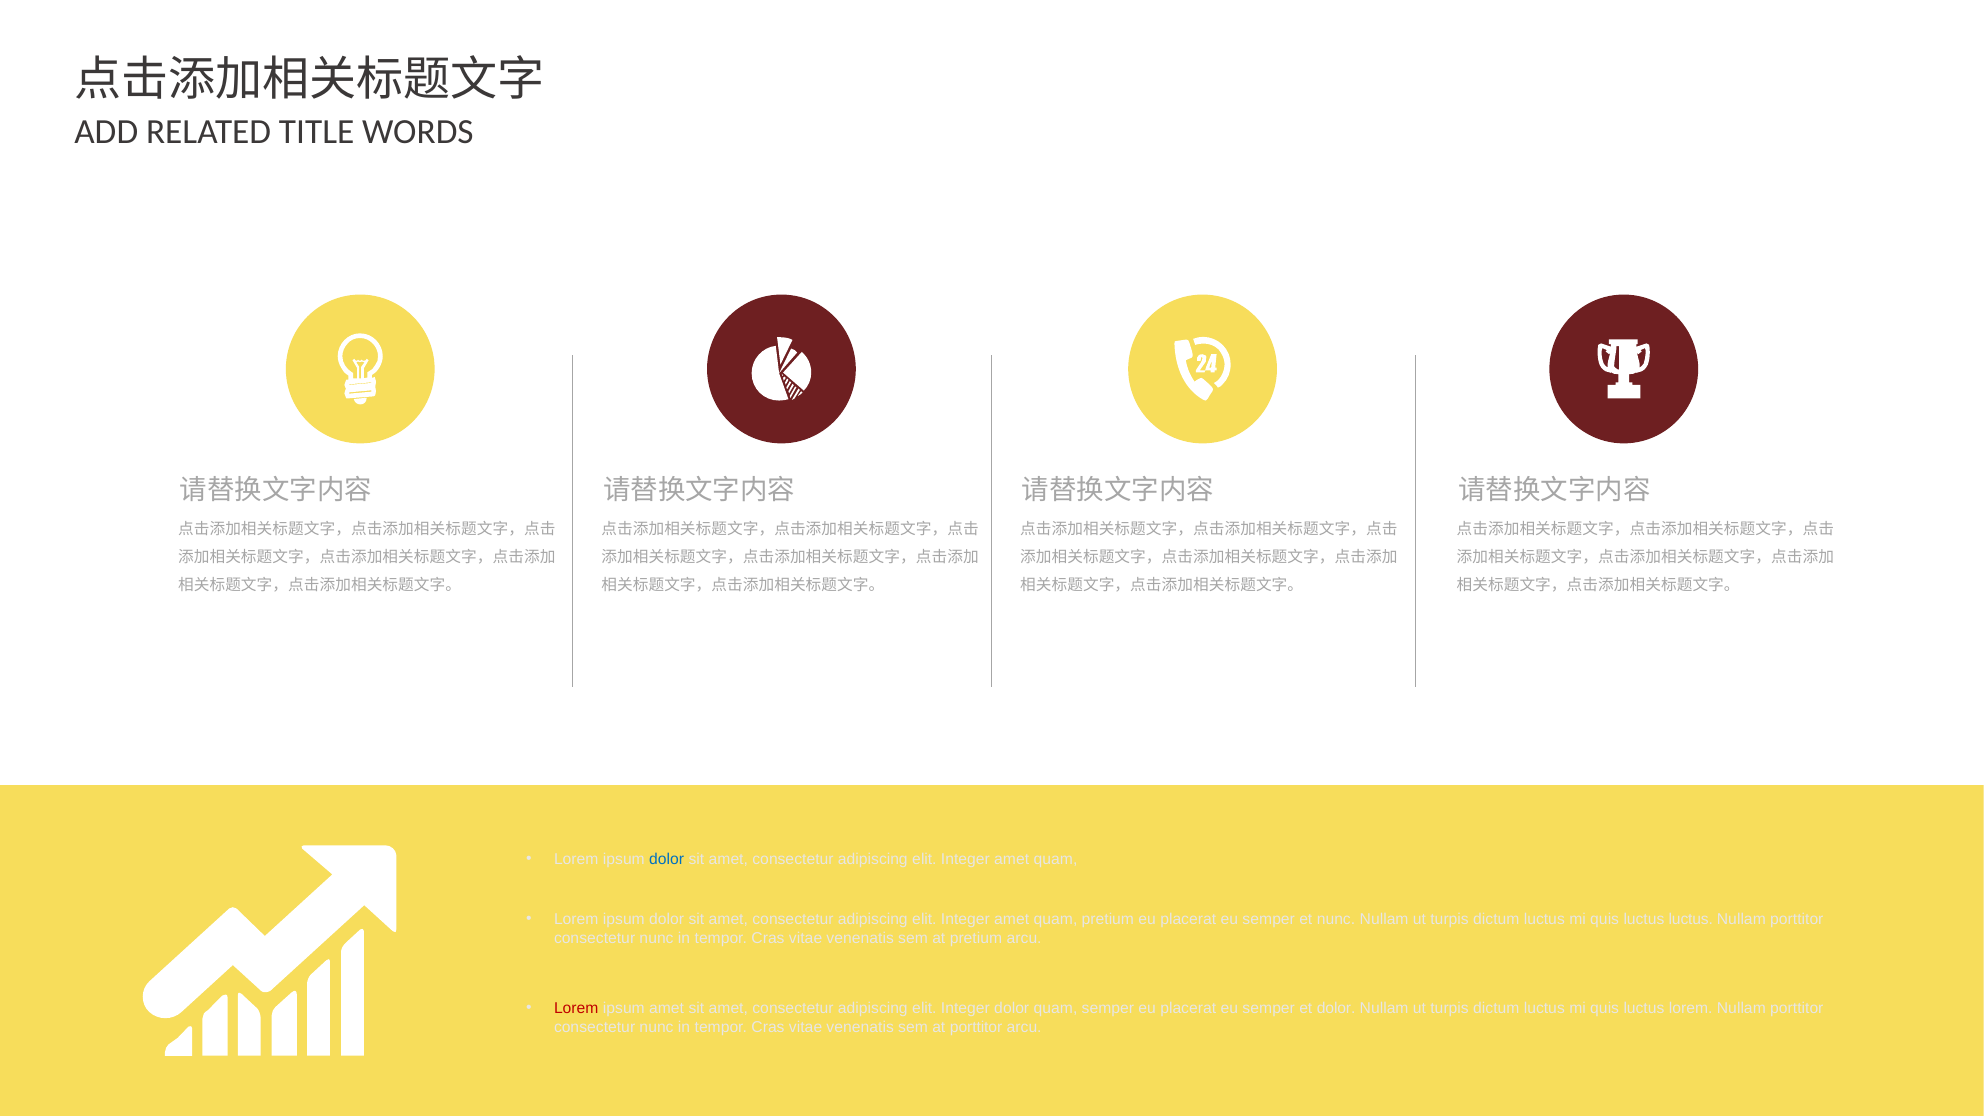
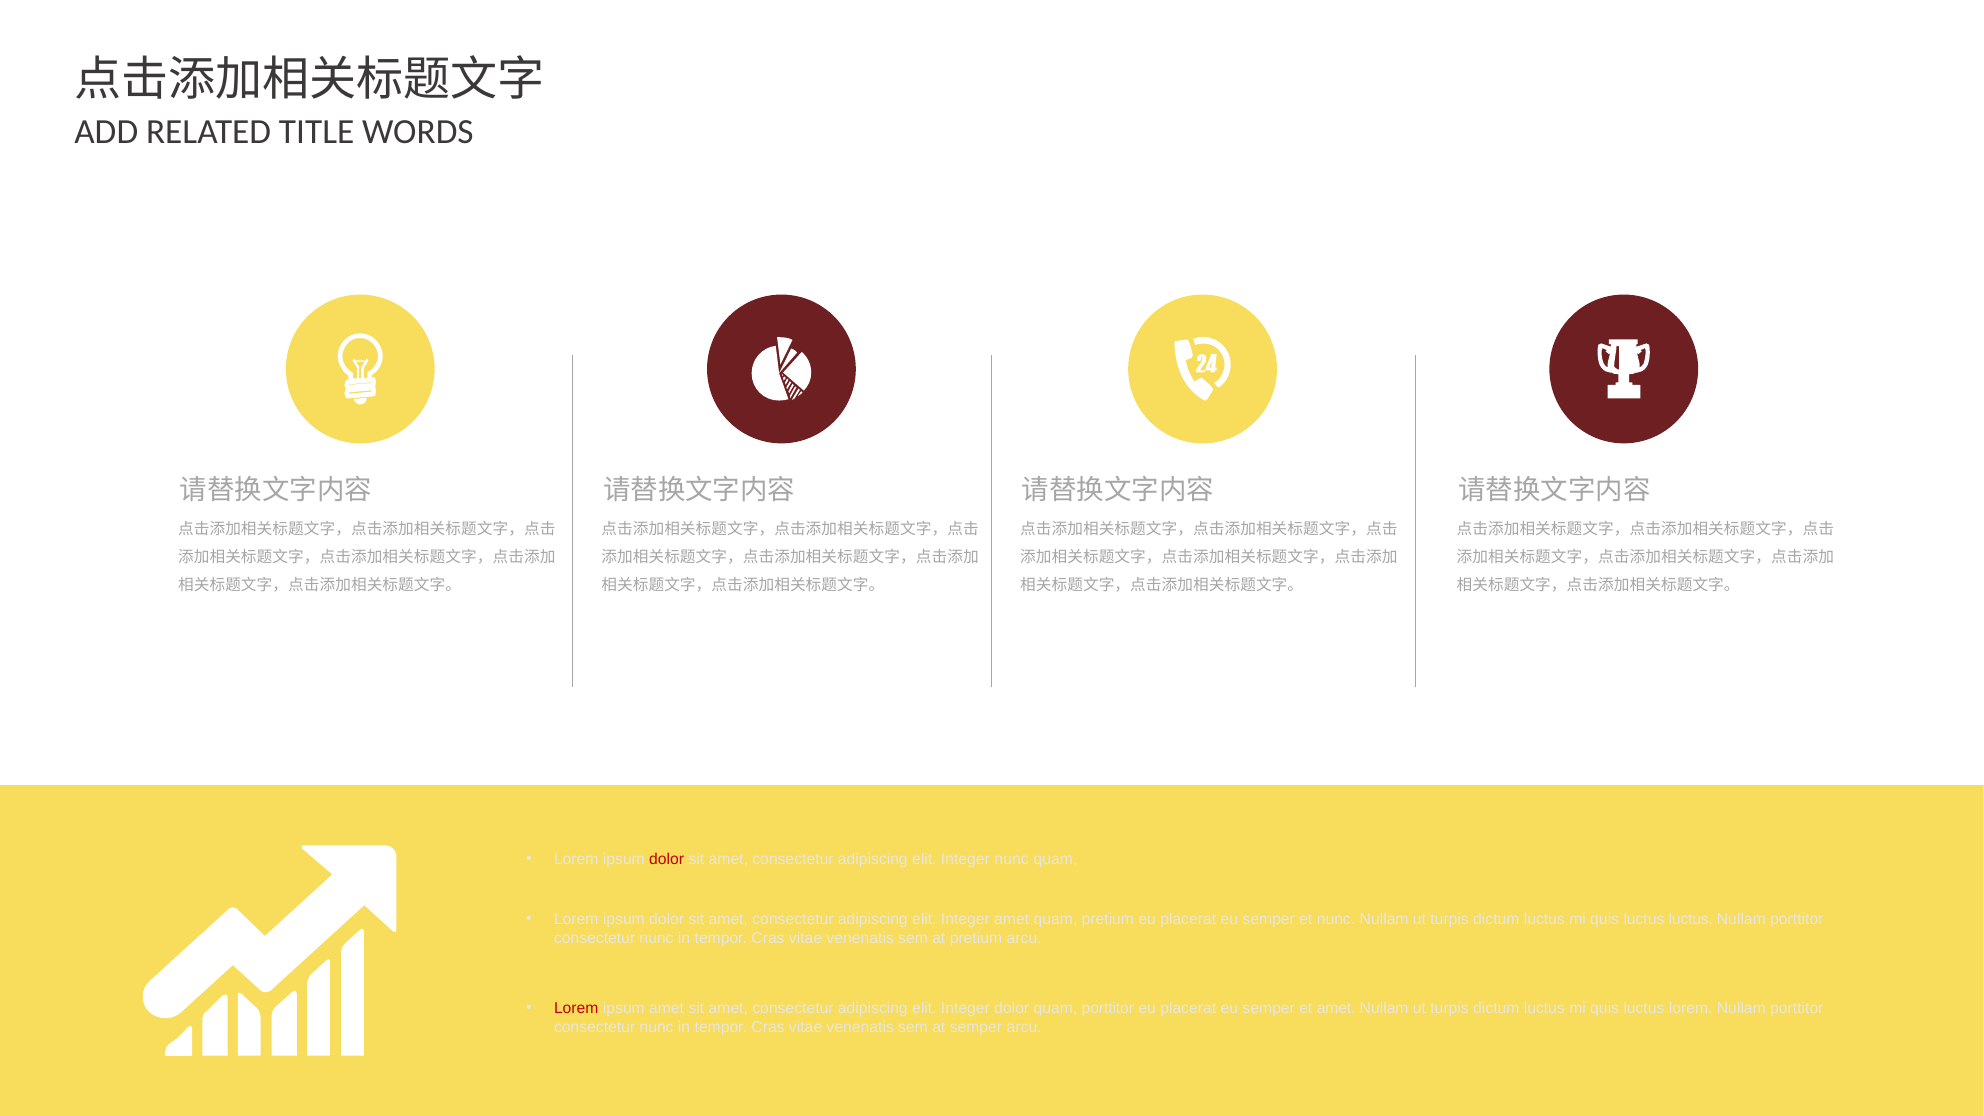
dolor colour: blue -> red (667, 860)
amet: amet -> nunc (1012, 860)
quam semper: semper -> porttitor (1108, 1008)
et dolor: dolor -> amet (1336, 1008)
at porttitor: porttitor -> semper (976, 1027)
